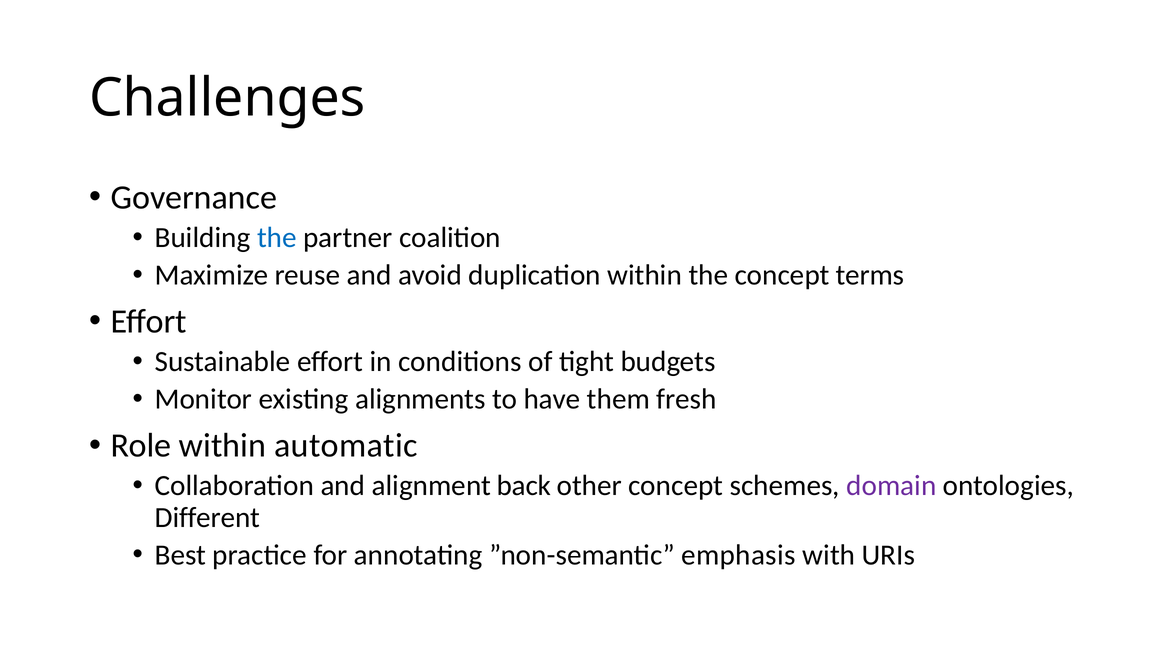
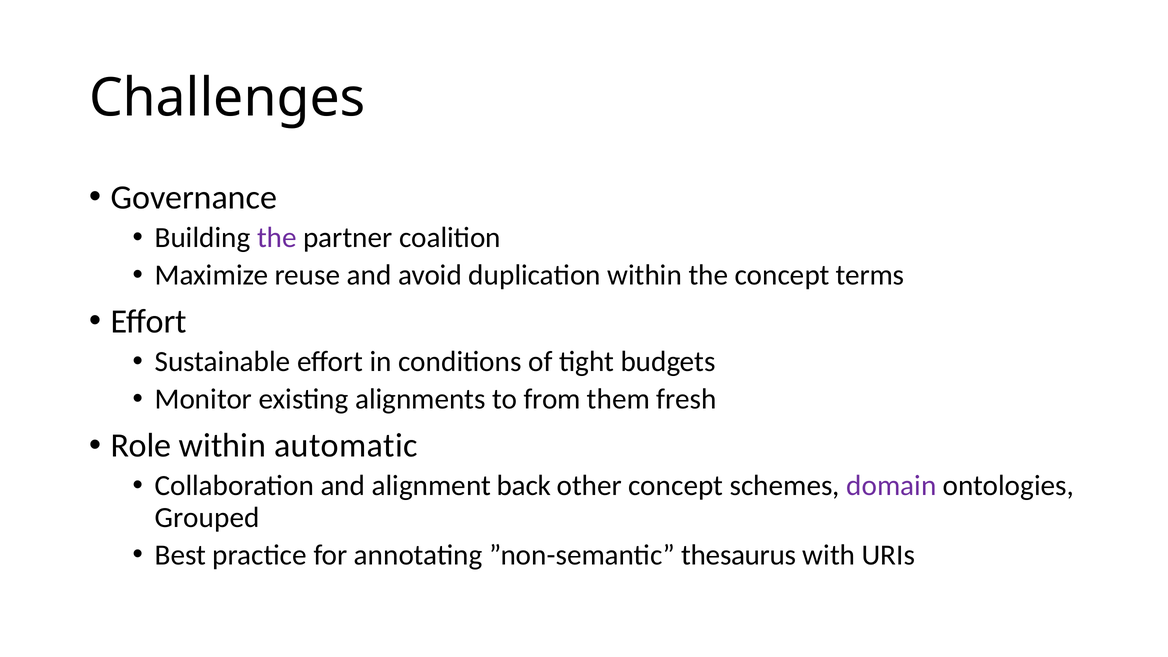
the colour: blue -> purple (277, 238)
have: have -> from (552, 399)
Different: Different -> Grouped (207, 517)
emphasis: emphasis -> thesaurus (739, 555)
